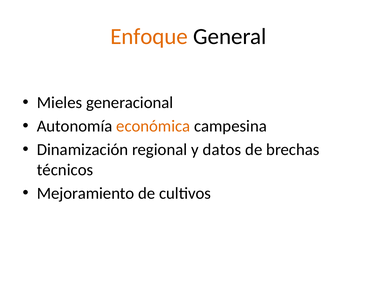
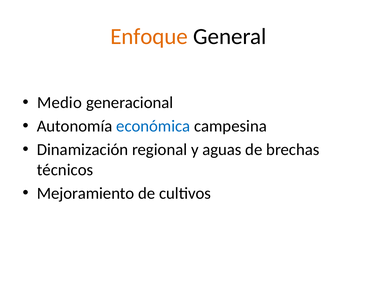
Mieles: Mieles -> Medio (59, 103)
económica colour: orange -> blue (153, 126)
datos: datos -> aguas (222, 149)
